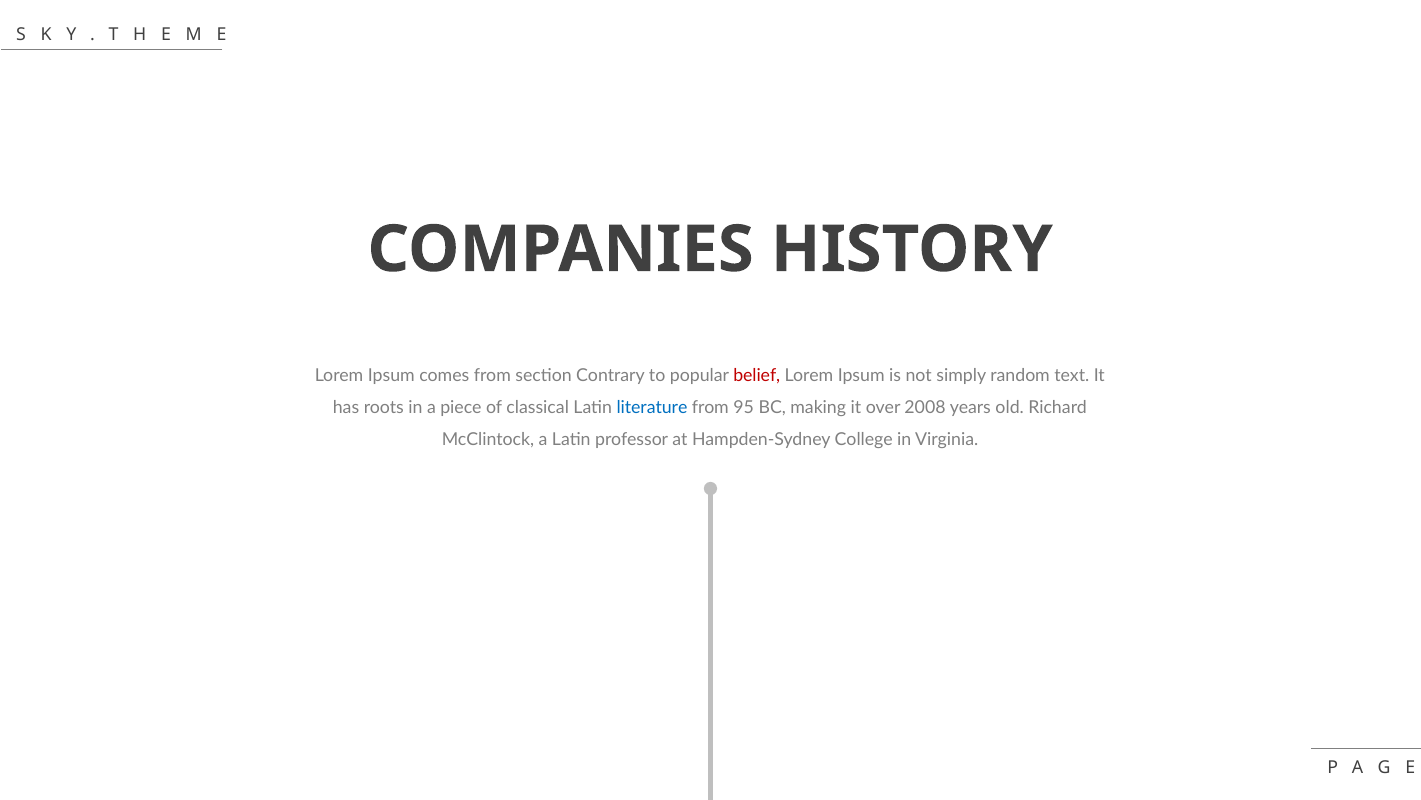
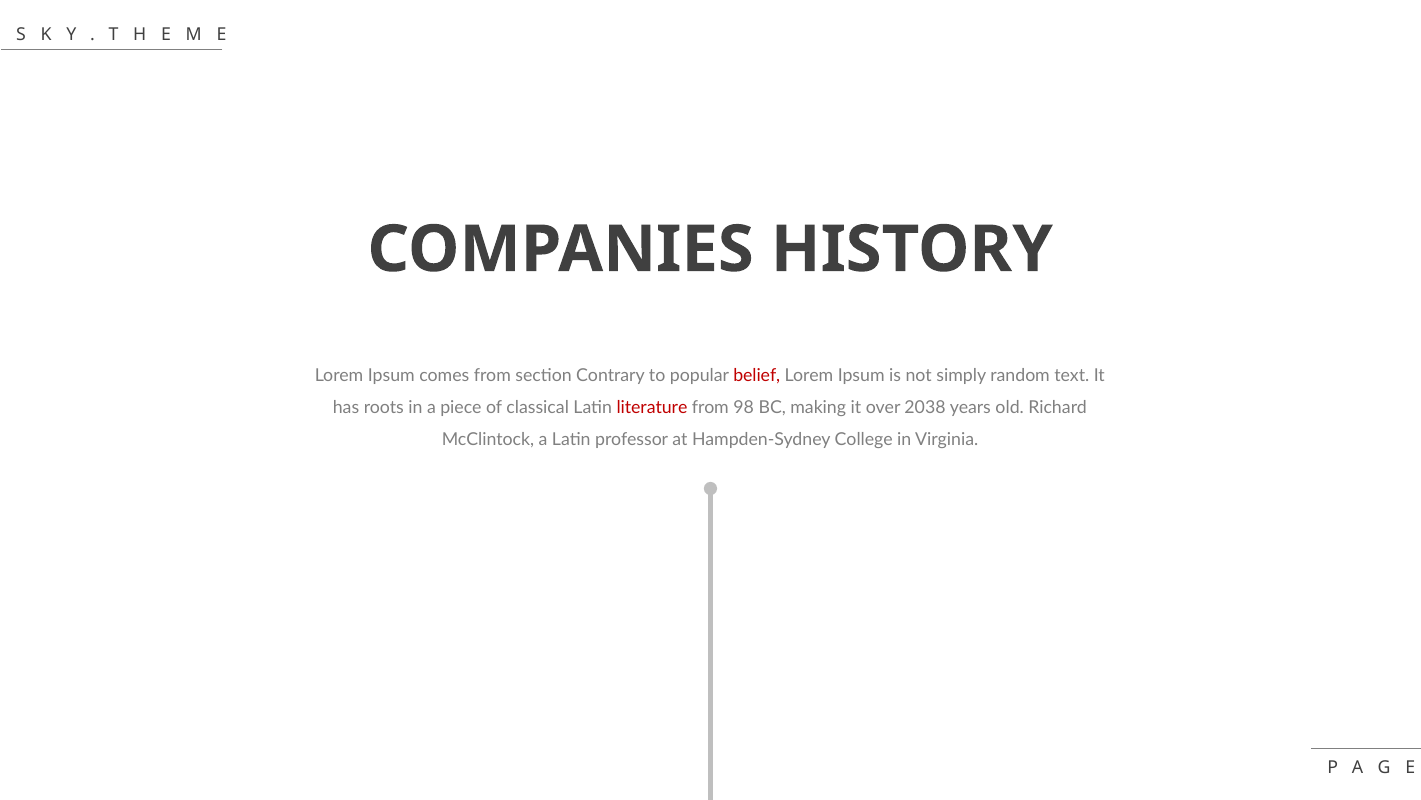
literature colour: blue -> red (652, 407)
95: 95 -> 98 (744, 407)
2008: 2008 -> 2038 (925, 407)
